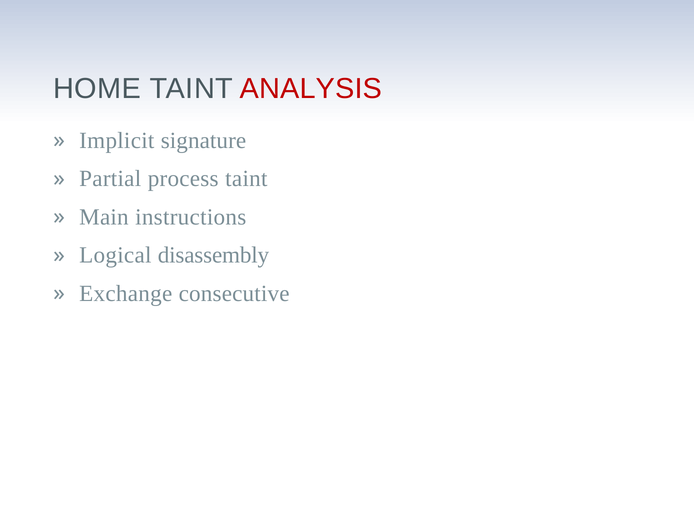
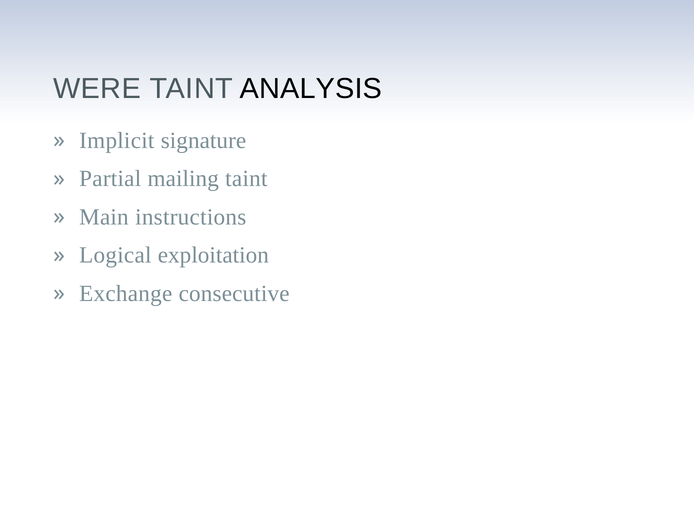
HOME: HOME -> WERE (97, 89)
ANALYSIS colour: red -> black (311, 89)
process: process -> mailing (183, 179)
disassembly: disassembly -> exploitation (213, 255)
